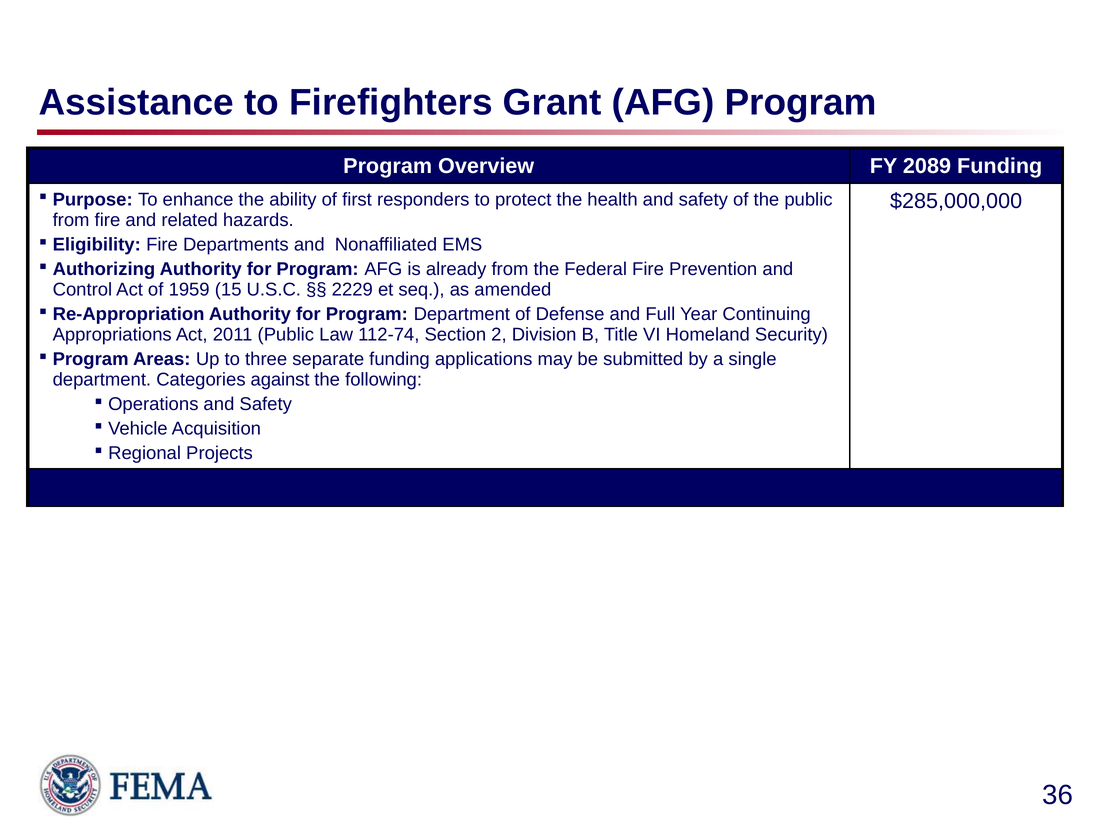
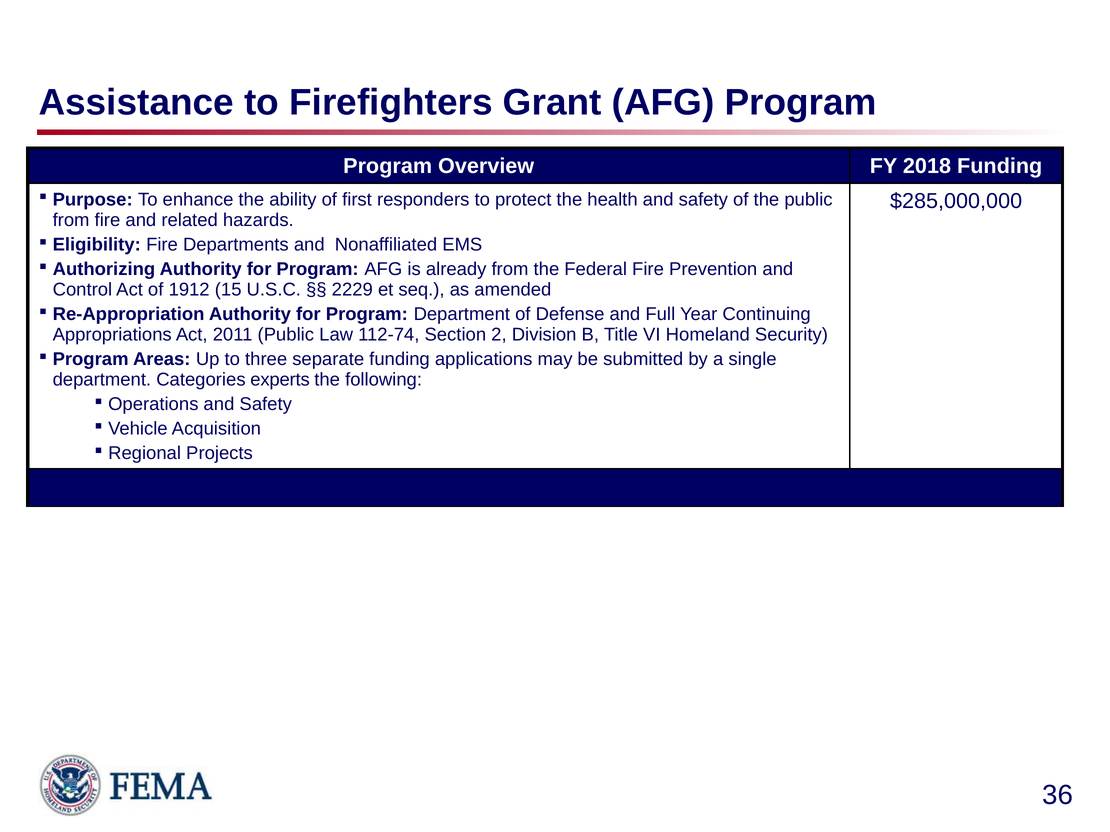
2089: 2089 -> 2018 (927, 166)
1959: 1959 -> 1912 (189, 290)
against: against -> experts (280, 380)
